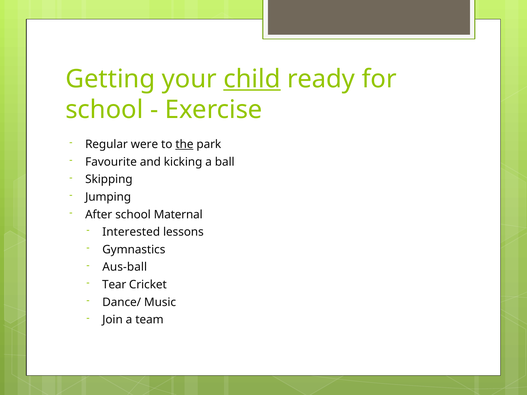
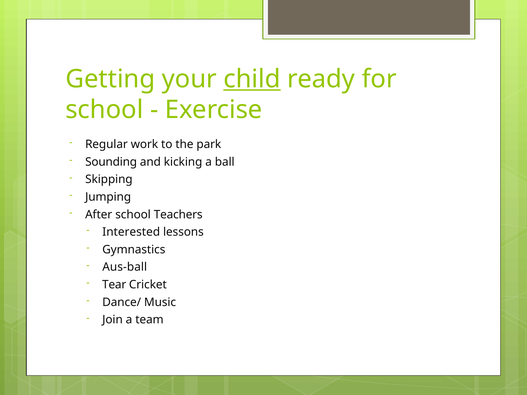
were: were -> work (144, 144)
the underline: present -> none (184, 144)
Favourite: Favourite -> Sounding (111, 162)
Maternal: Maternal -> Teachers (178, 215)
